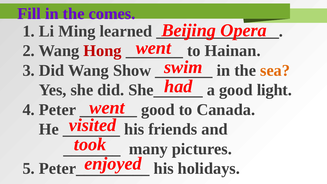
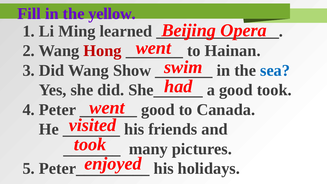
comes: comes -> yellow (112, 14)
sea colour: orange -> blue (275, 70)
good light: light -> took (274, 90)
